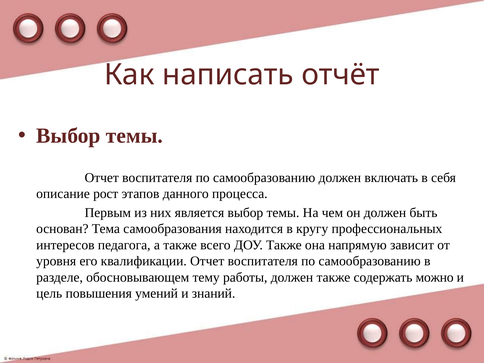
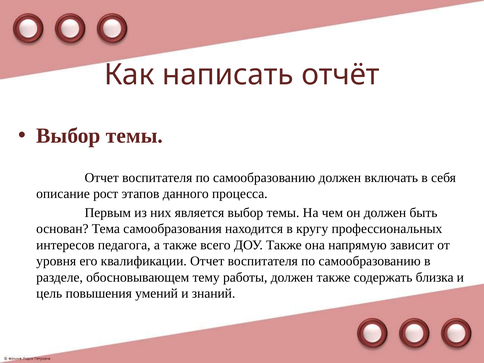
можно: можно -> близка (435, 277)
